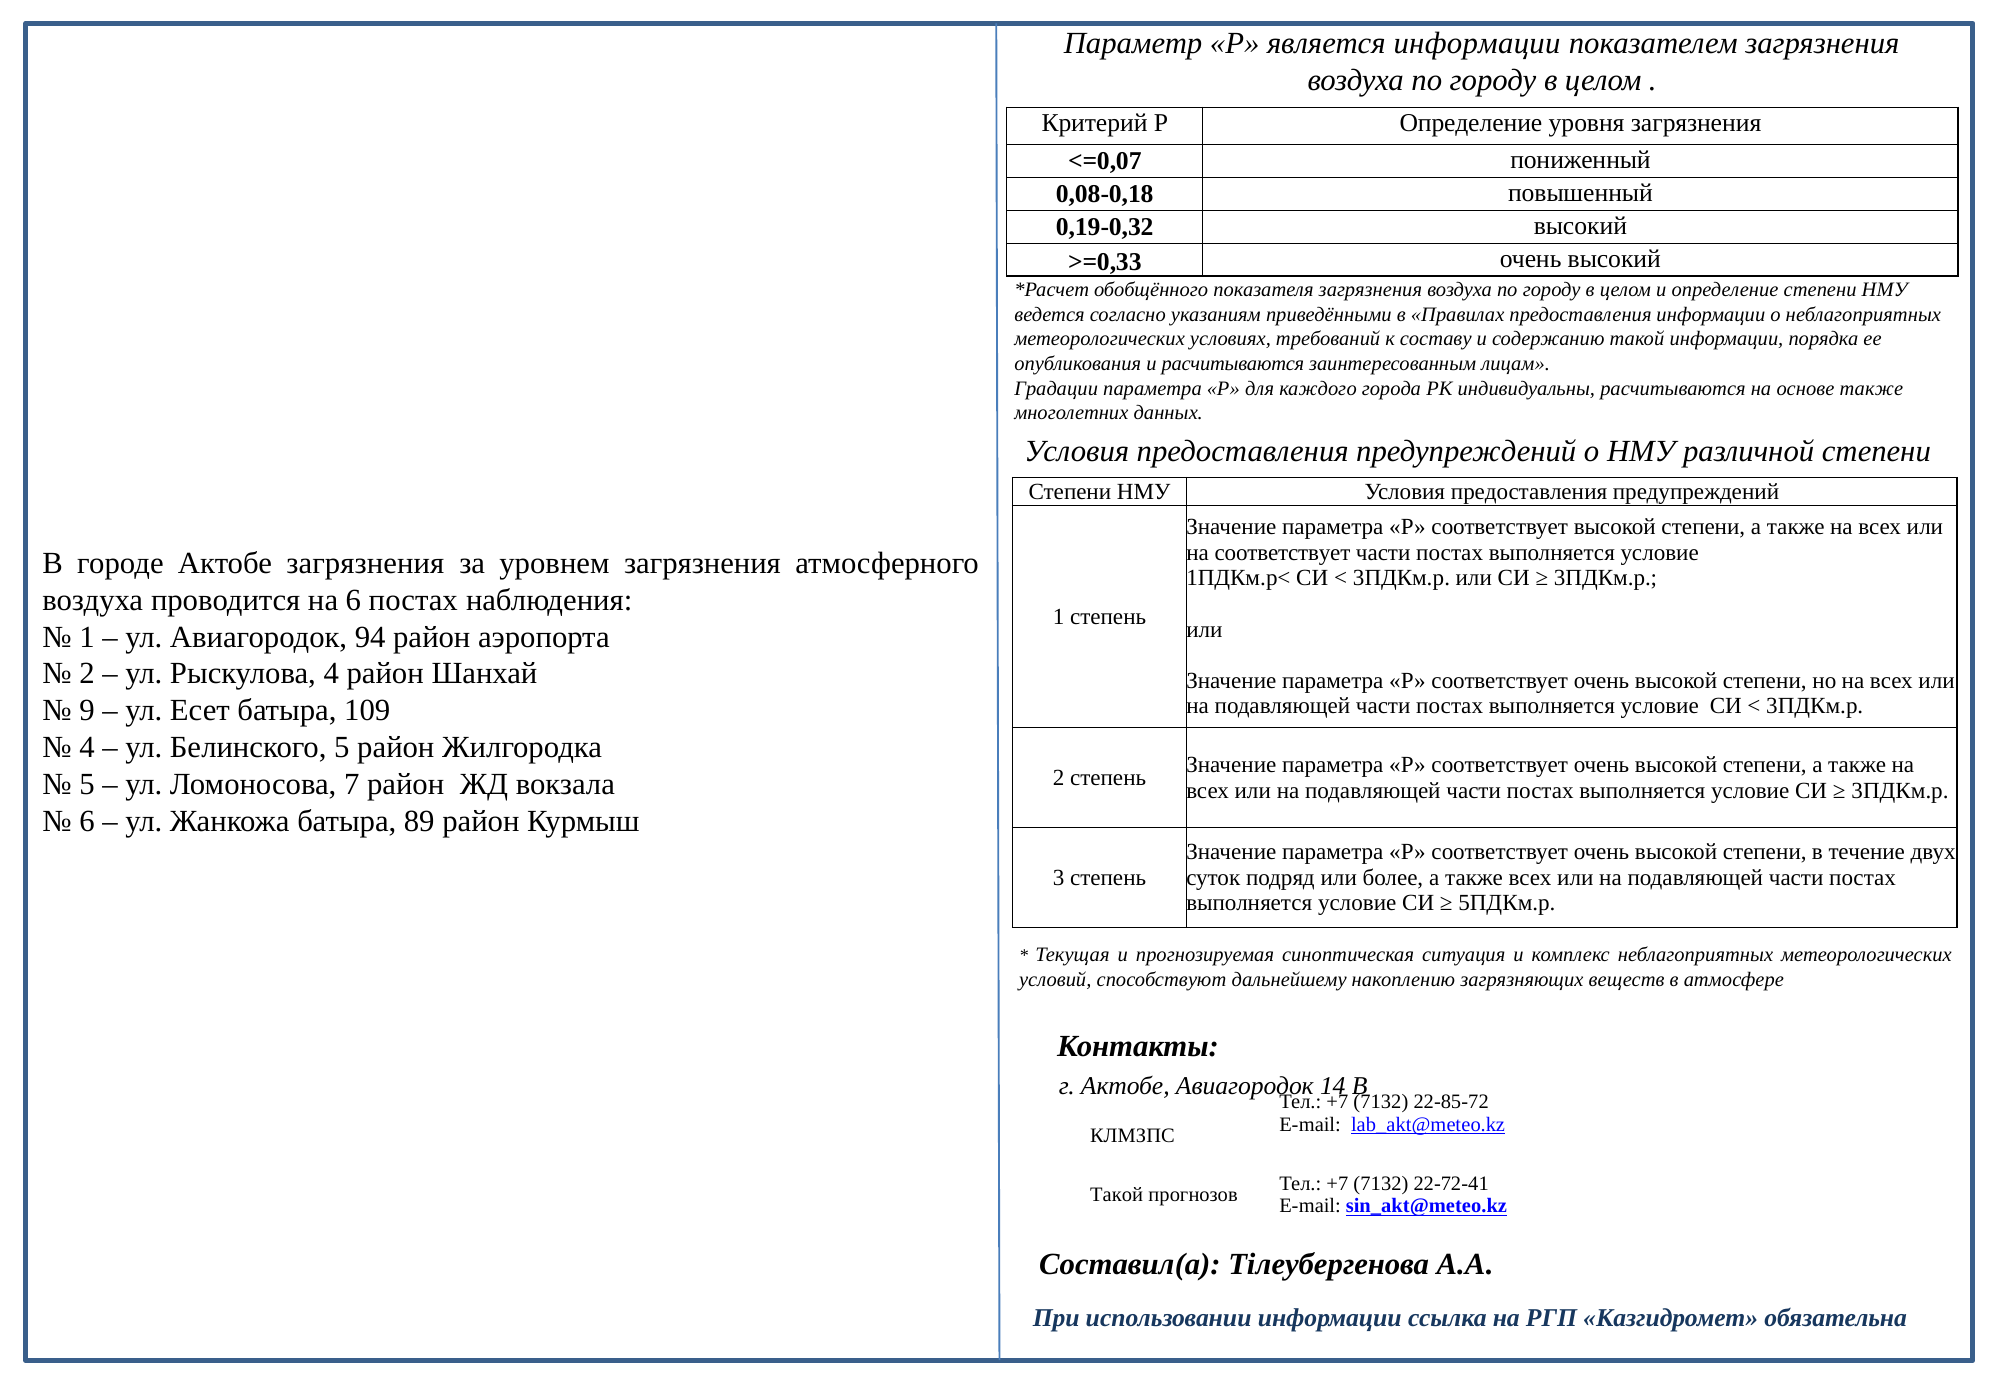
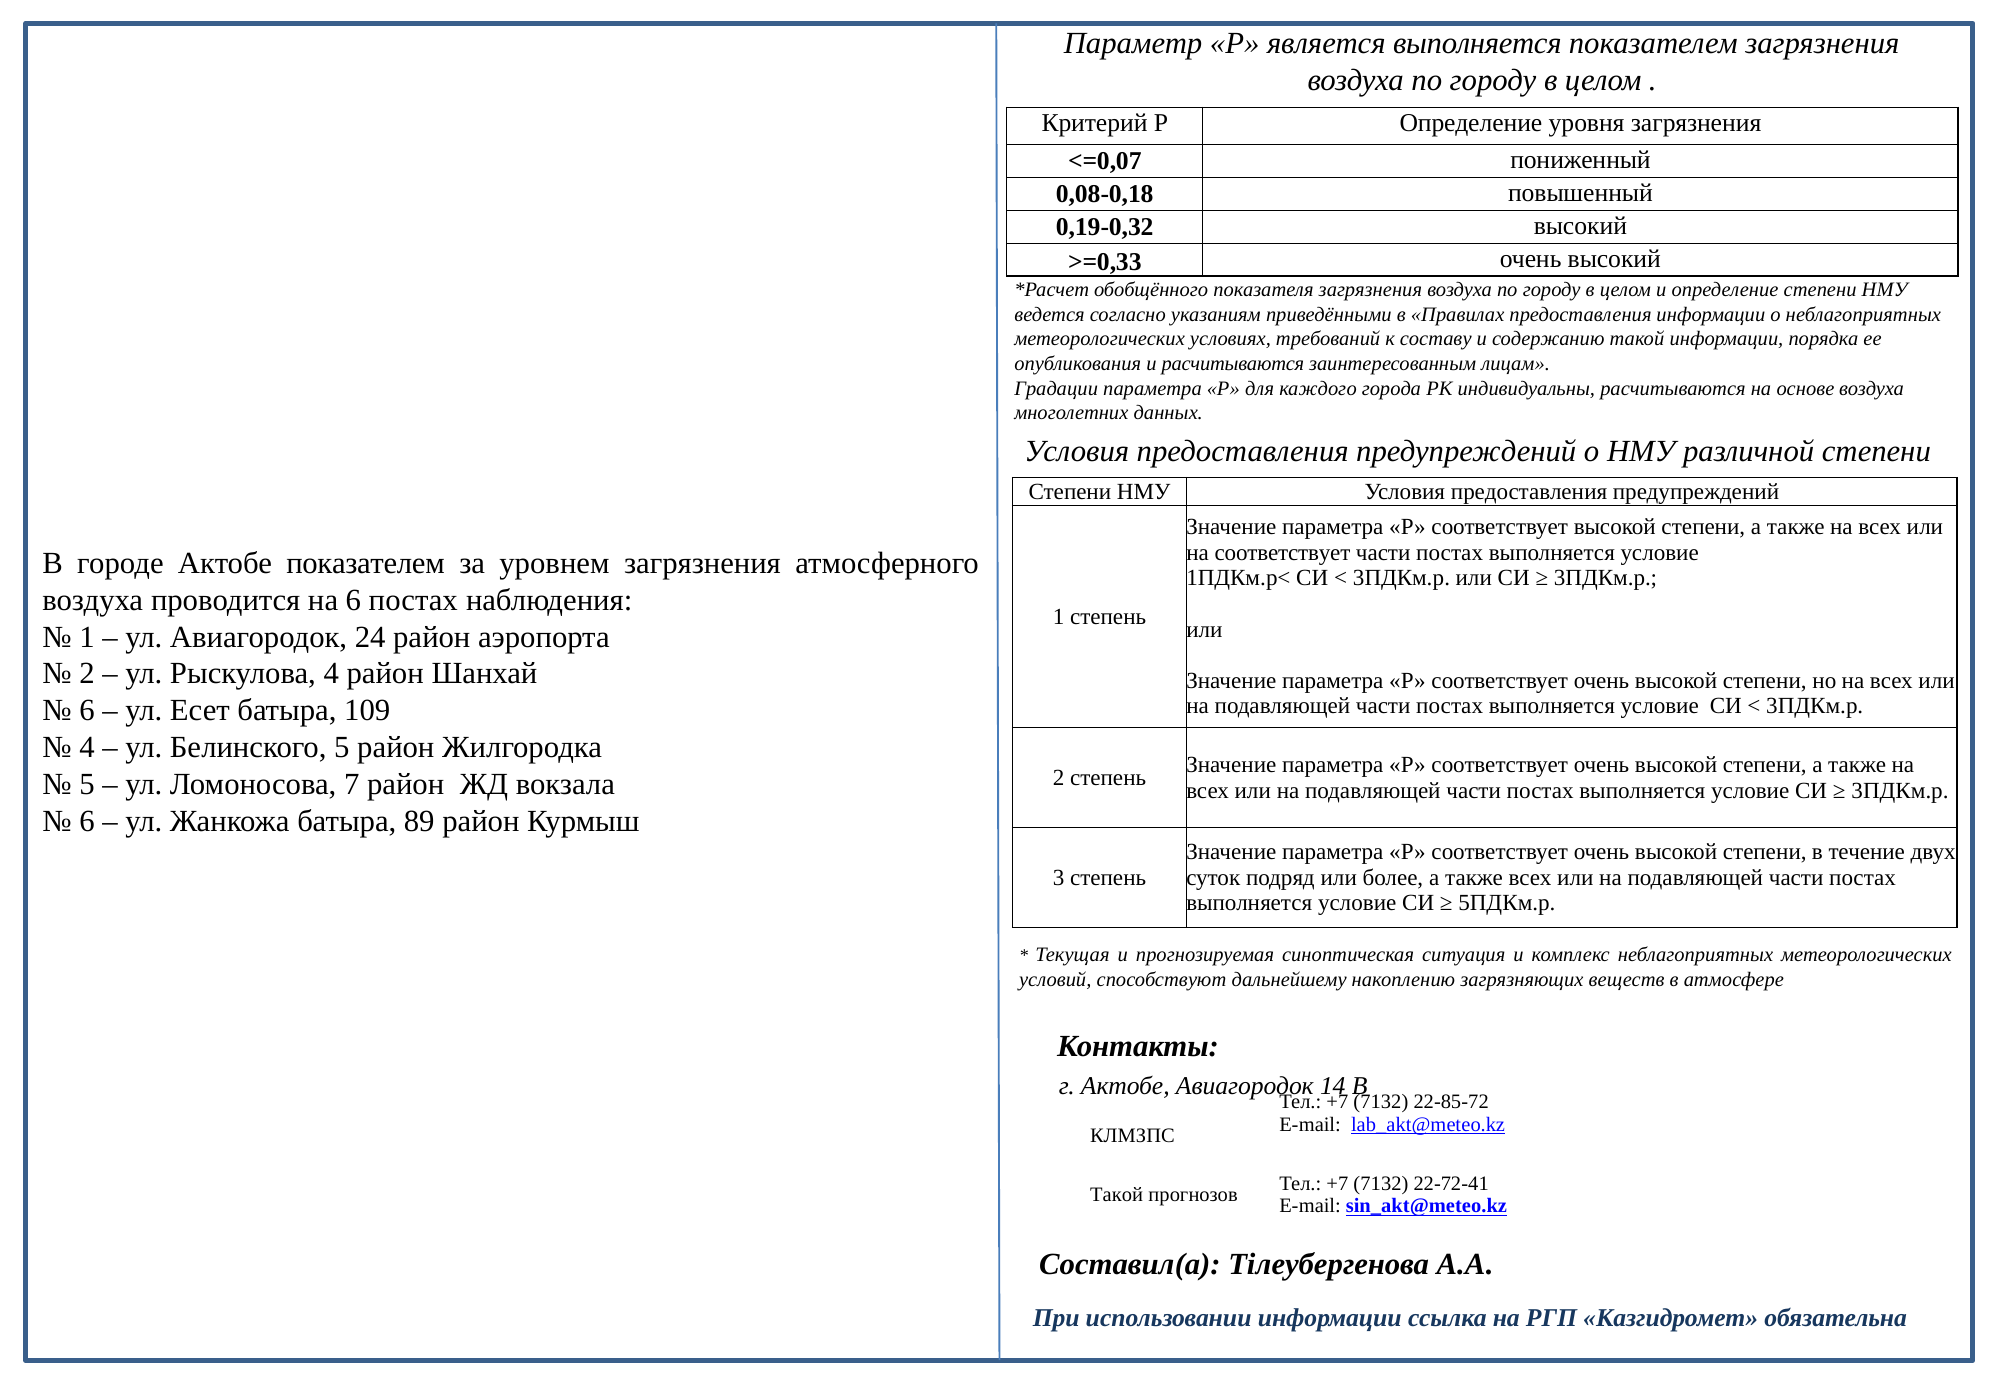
является информации: информации -> выполняется (1477, 43)
основе также: также -> воздуха (1872, 388)
Актобе загрязнения: загрязнения -> показателем (365, 563)
94: 94 -> 24 (370, 637)
9: 9 -> 6 (87, 711)
